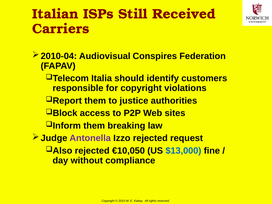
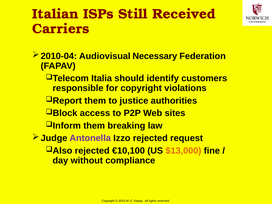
Conspires: Conspires -> Necessary (155, 56)
€10,050: €10,050 -> €10,100 (128, 151)
$13,000 colour: blue -> orange (183, 151)
